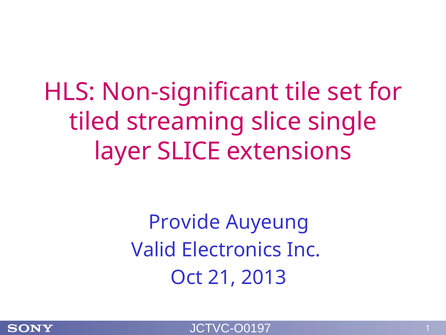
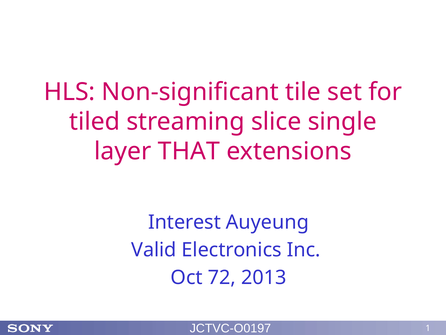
layer SLICE: SLICE -> THAT (189, 151)
Provide: Provide -> Interest (185, 222)
21: 21 -> 72 (222, 277)
